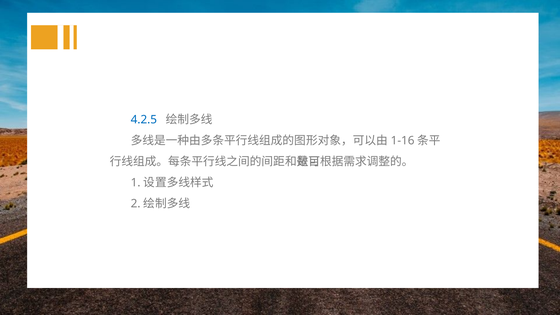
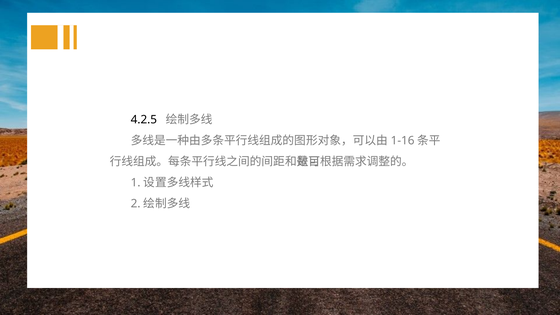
4.2.5 colour: blue -> black (144, 120)
